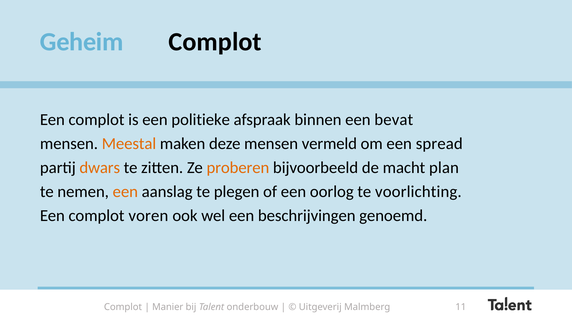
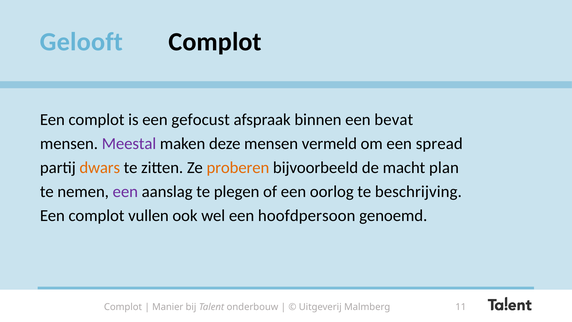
Geheim: Geheim -> Gelooft (81, 42)
politieke: politieke -> gefocust (201, 120)
Meestal colour: orange -> purple (129, 143)
een colour: orange -> purple (125, 191)
voorlichting: voorlichting -> beschrijving (418, 191)
voren: voren -> vullen (148, 215)
beschrijvingen: beschrijvingen -> hoofdpersoon (307, 215)
